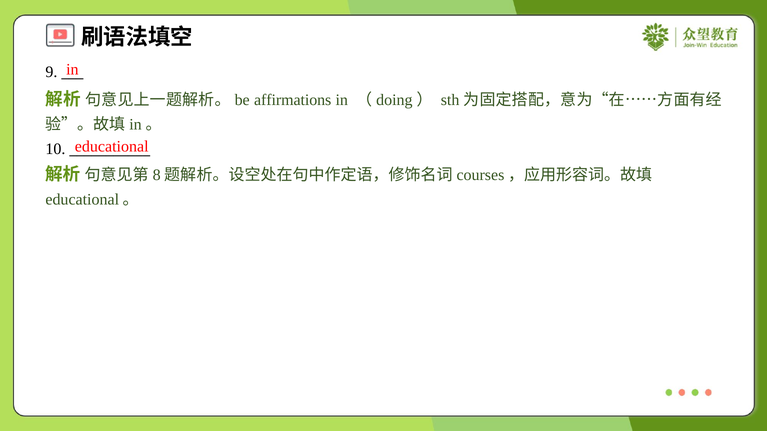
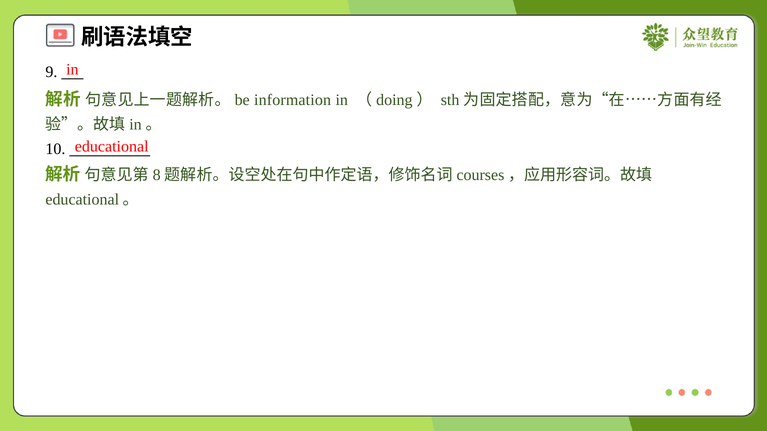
affirmations: affirmations -> information (293, 100)
